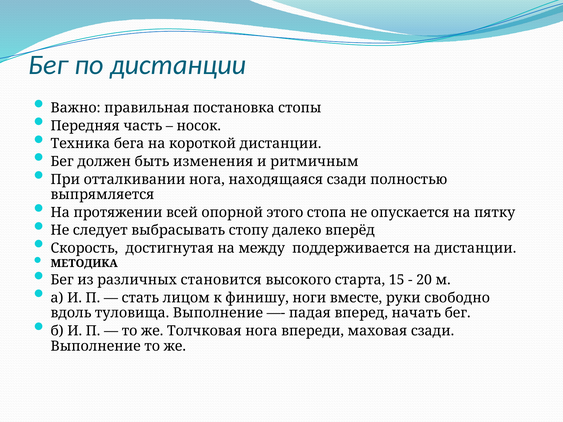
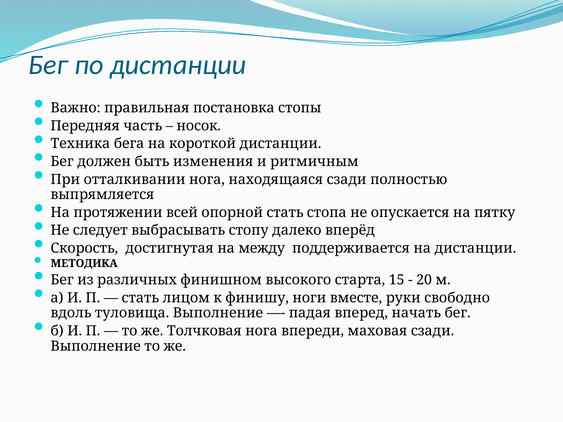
опорной этого: этого -> стать (285, 213)
становится: становится -> финишном (221, 280)
